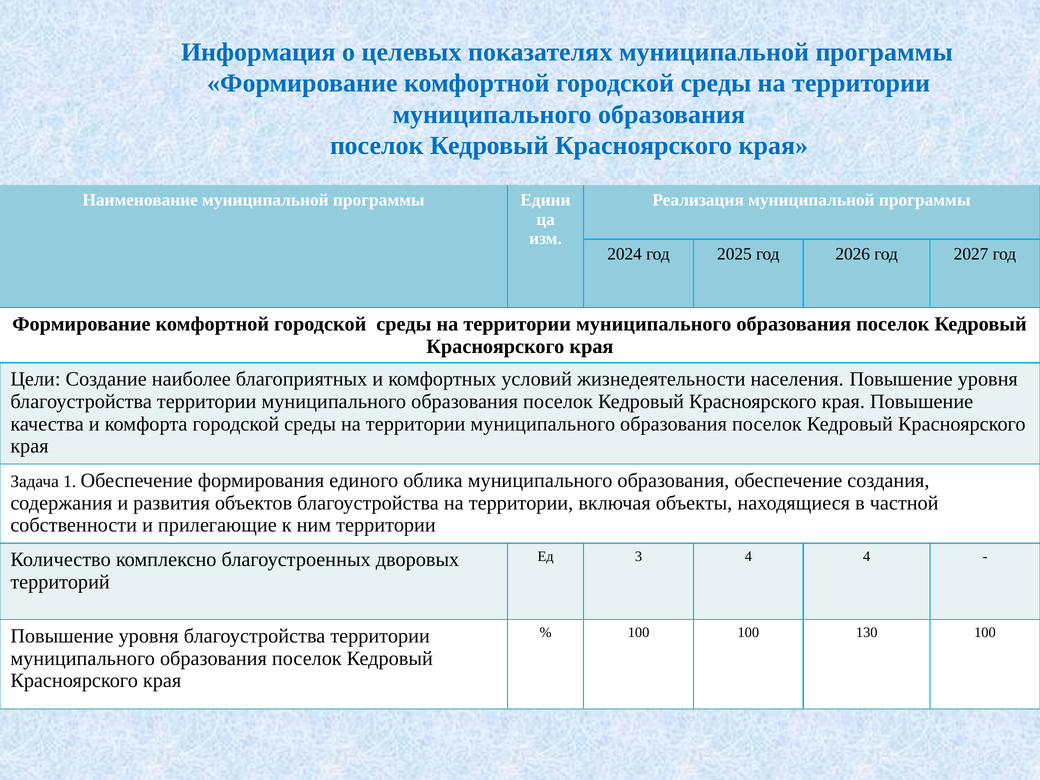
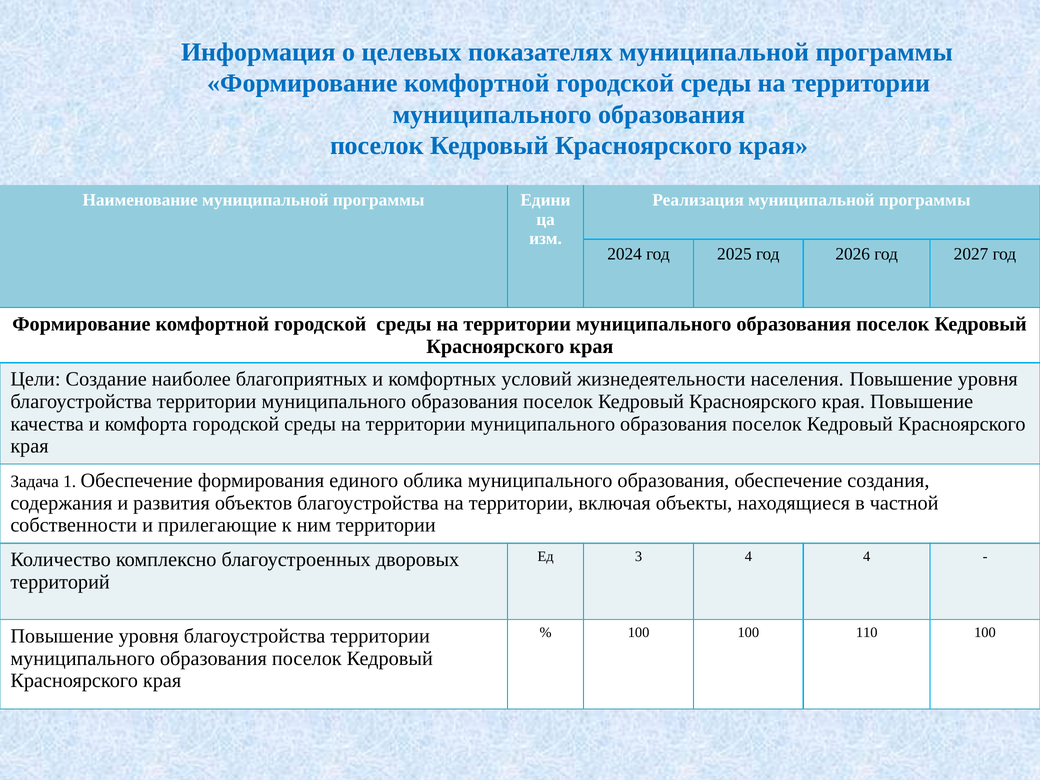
130: 130 -> 110 (867, 633)
